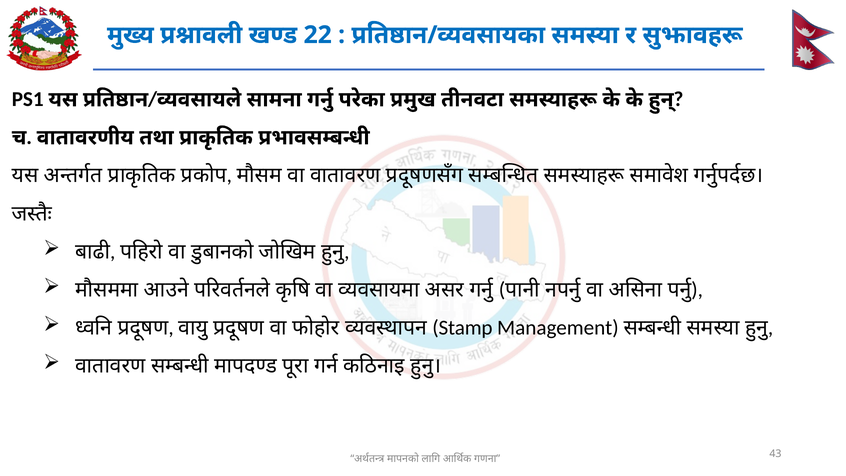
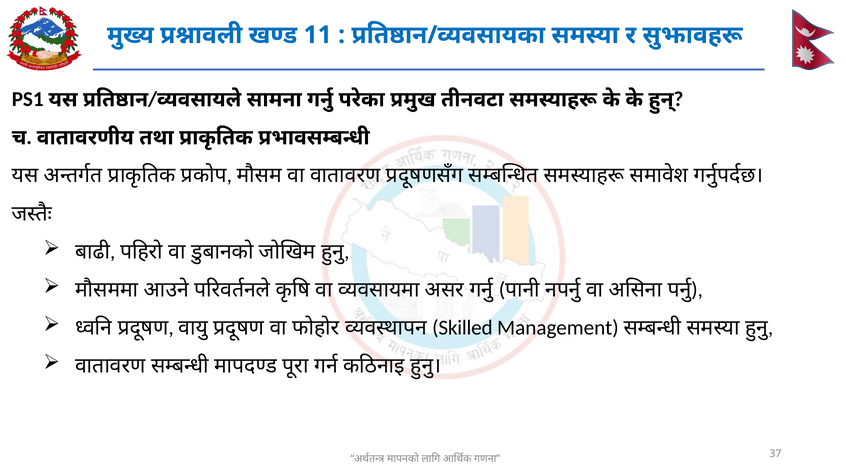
22: 22 -> 11 (318, 35)
Stamp: Stamp -> Skilled (462, 328)
43: 43 -> 37 (775, 454)
